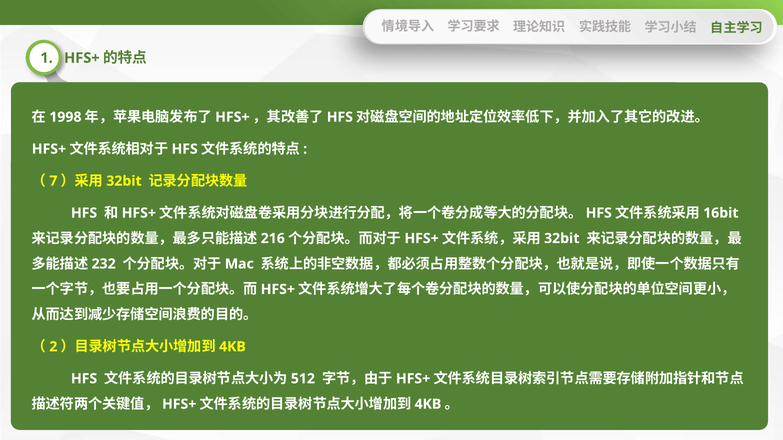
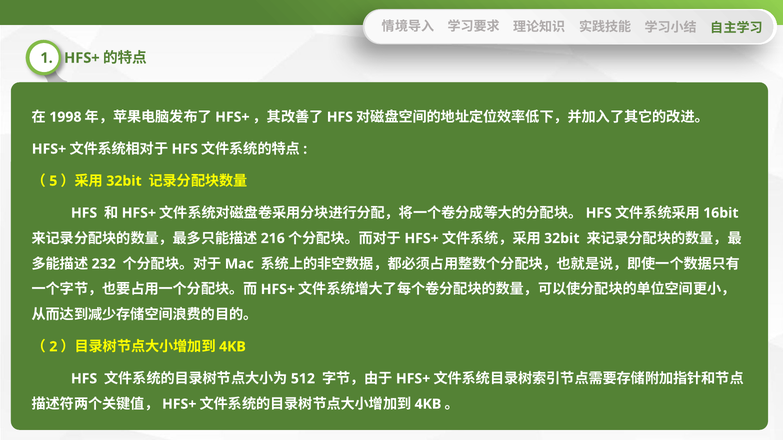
7: 7 -> 5 (53, 181)
